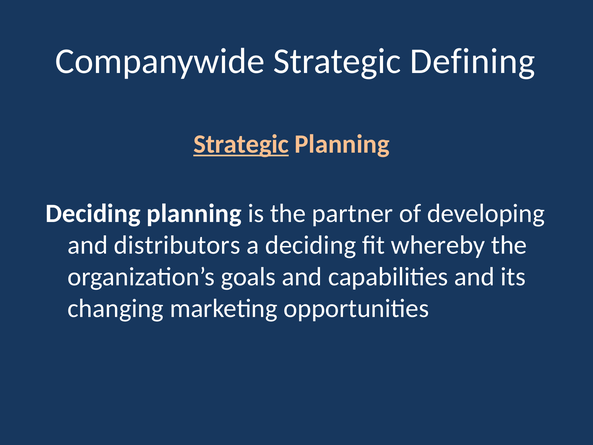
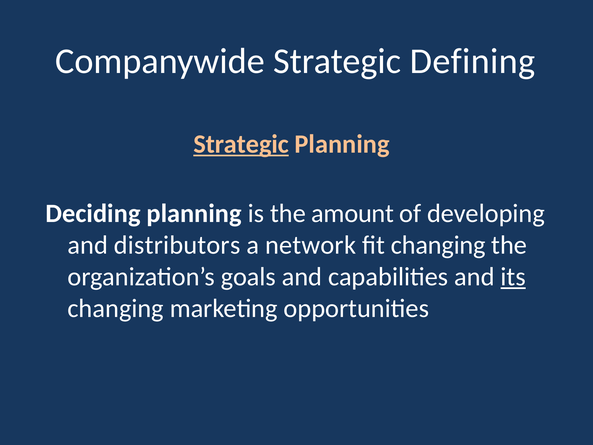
partner: partner -> amount (353, 213)
a deciding: deciding -> network (311, 245)
fit whereby: whereby -> changing (438, 245)
its underline: none -> present (513, 277)
